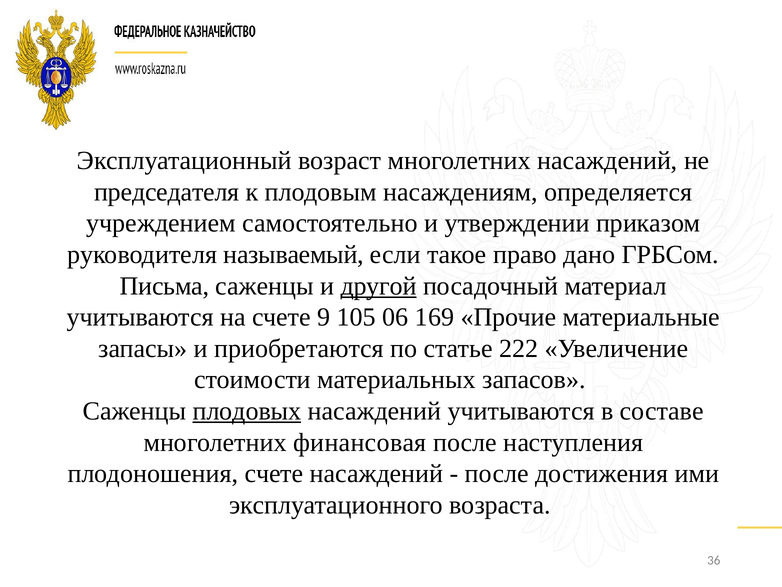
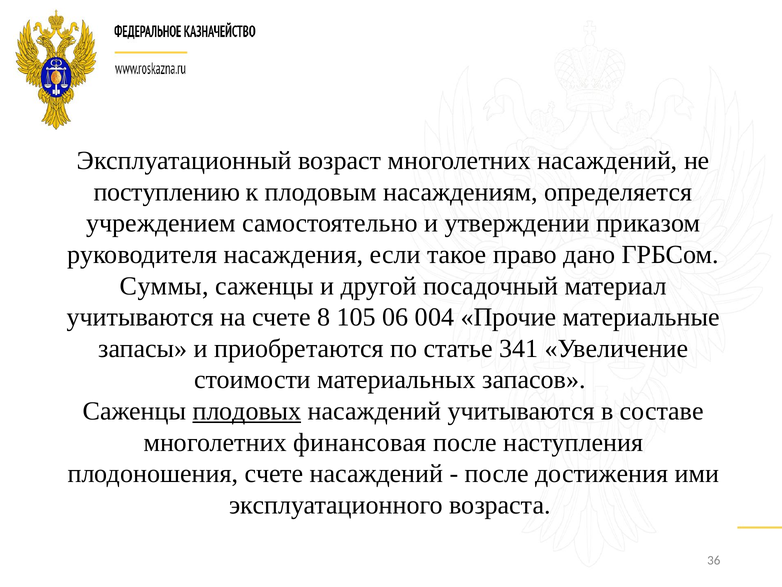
председателя: председателя -> поступлению (167, 192)
называемый: называемый -> насаждения (293, 254)
Письма: Письма -> Суммы (164, 286)
другой underline: present -> none (379, 286)
9: 9 -> 8 (324, 317)
169: 169 -> 004 (435, 317)
222: 222 -> 341 (519, 348)
